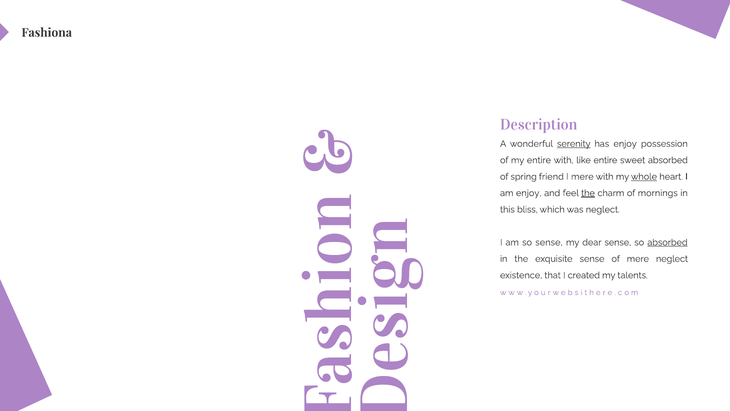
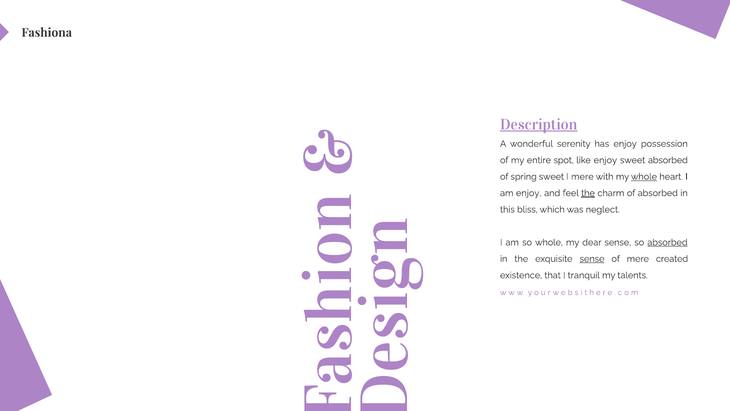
Description underline: none -> present (539, 125)
serenity underline: present -> none (574, 144)
entire with: with -> spot (564, 160)
like entire: entire -> enjoy (605, 160)
spring friend: friend -> sweet (551, 176)
of mornings: mornings -> absorbed (658, 193)
so sense: sense -> whole (549, 242)
sense underline: none -> present (592, 259)
mere neglect: neglect -> created (672, 259)
created: created -> tranquil (584, 275)
